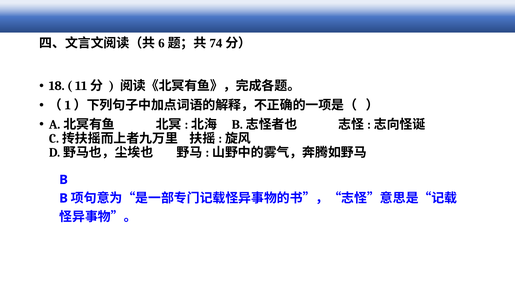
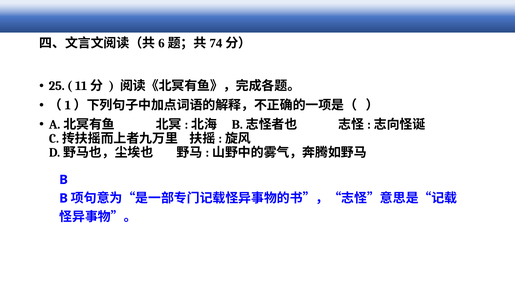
18: 18 -> 25 (57, 86)
